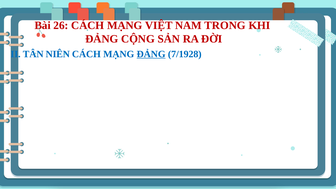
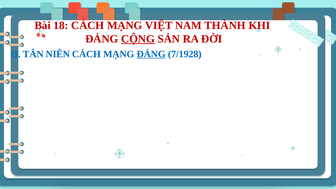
26: 26 -> 18 (61, 25)
TRONG: TRONG -> THÀNH (225, 25)
CỘNG underline: none -> present (138, 39)
